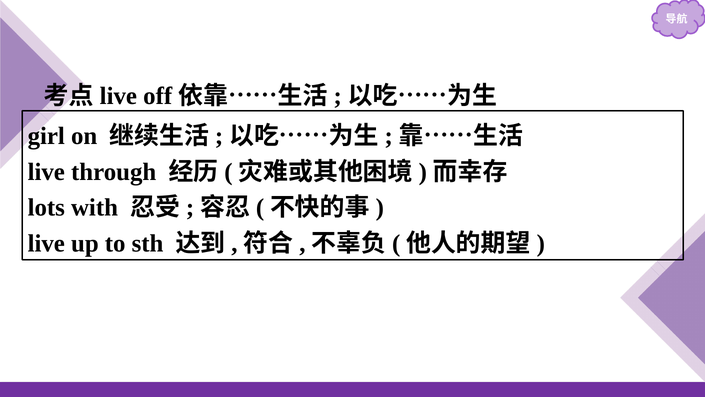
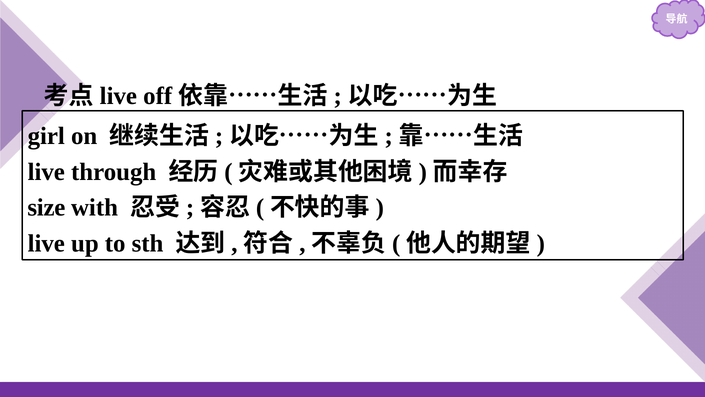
lots: lots -> size (46, 207)
